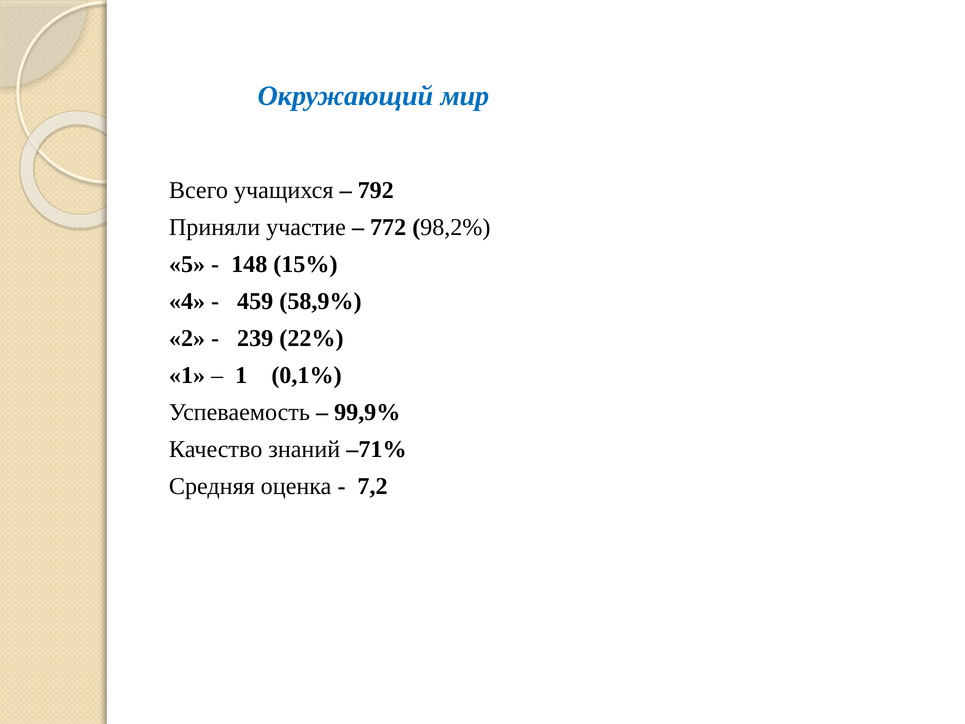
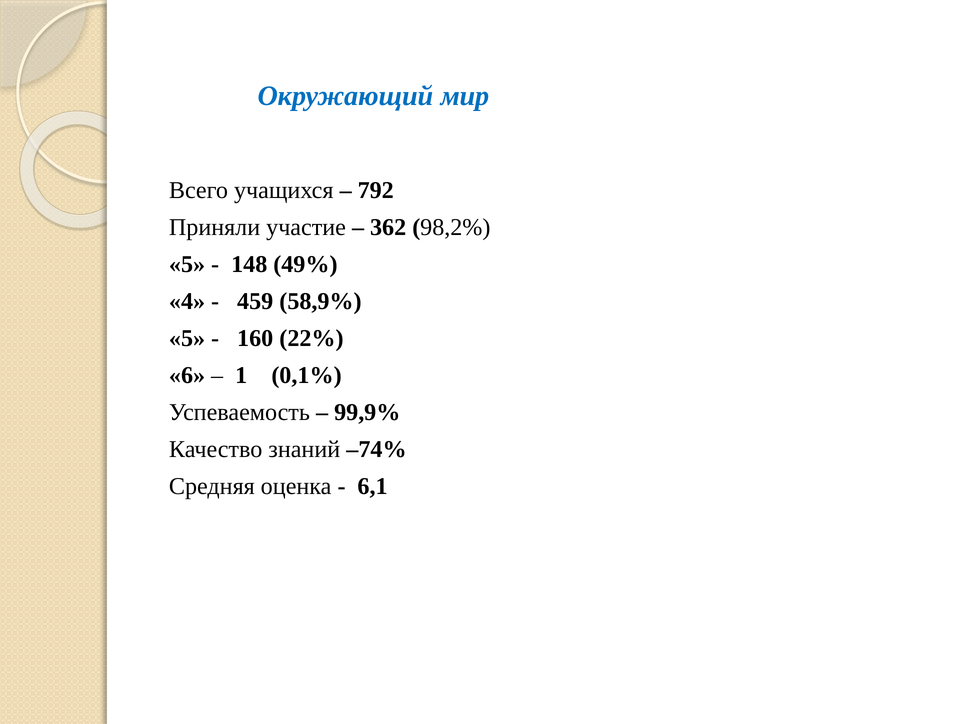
772: 772 -> 362 (388, 227)
15%: 15% -> 49% (305, 264)
2: 2 -> 5 (187, 338)
239: 239 -> 160 (255, 338)
1: 1 -> 6 (187, 375)
–71%: –71% -> –74% (377, 449)
7,2: 7,2 -> 6,1 (373, 486)
